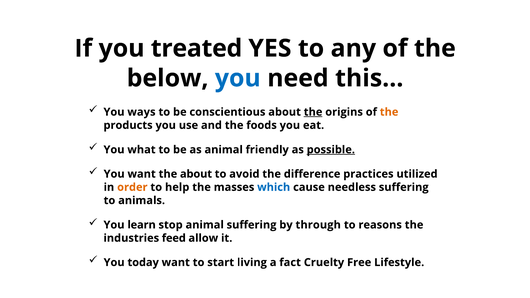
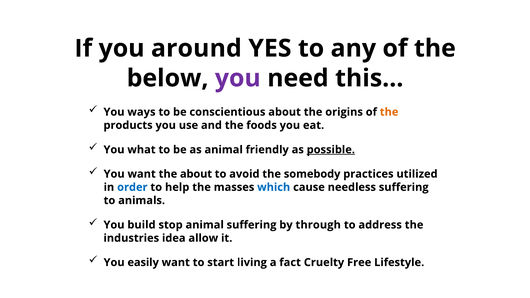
treated: treated -> around (196, 48)
you colour: blue -> purple (238, 78)
the underline: present -> none (313, 112)
difference: difference -> somebody (312, 174)
order colour: orange -> blue (132, 187)
learn: learn -> build (141, 225)
reasons: reasons -> address (380, 225)
feed: feed -> idea (174, 238)
today: today -> easily (143, 263)
